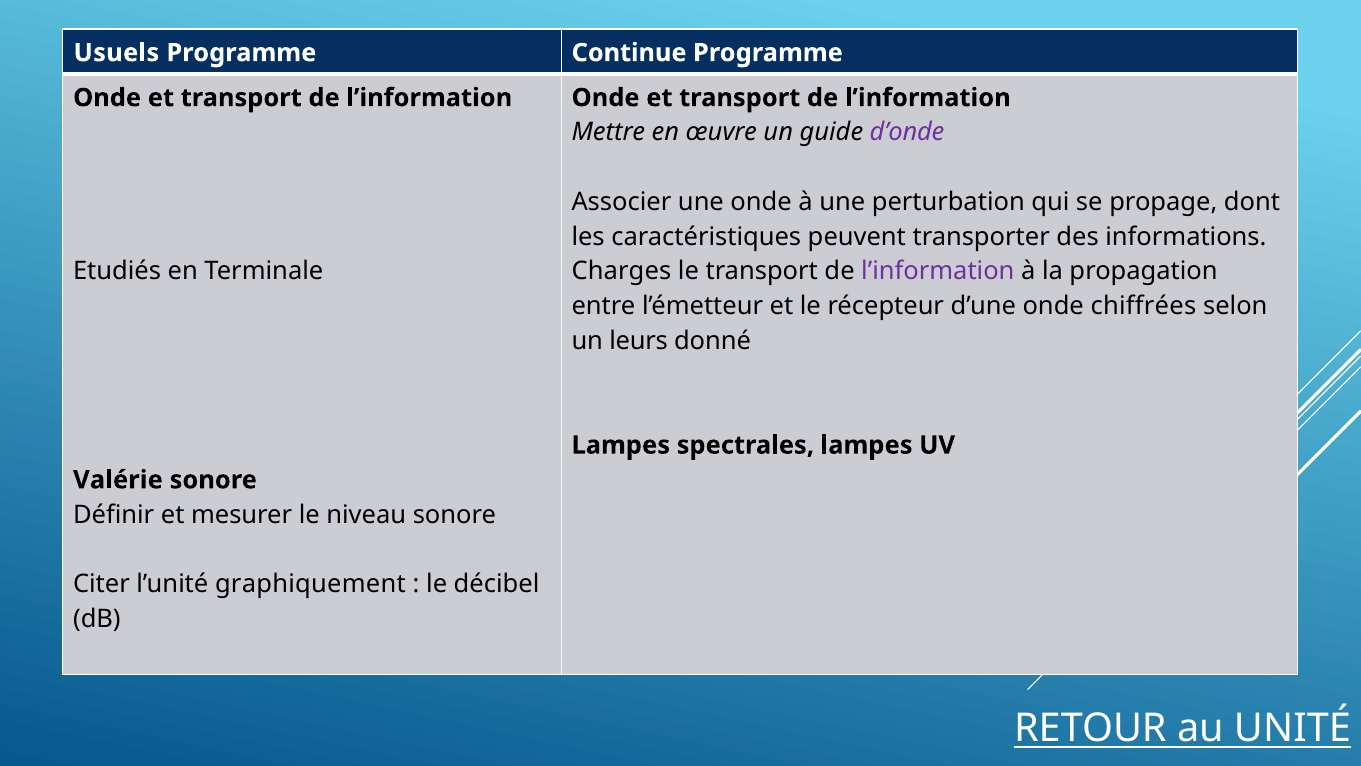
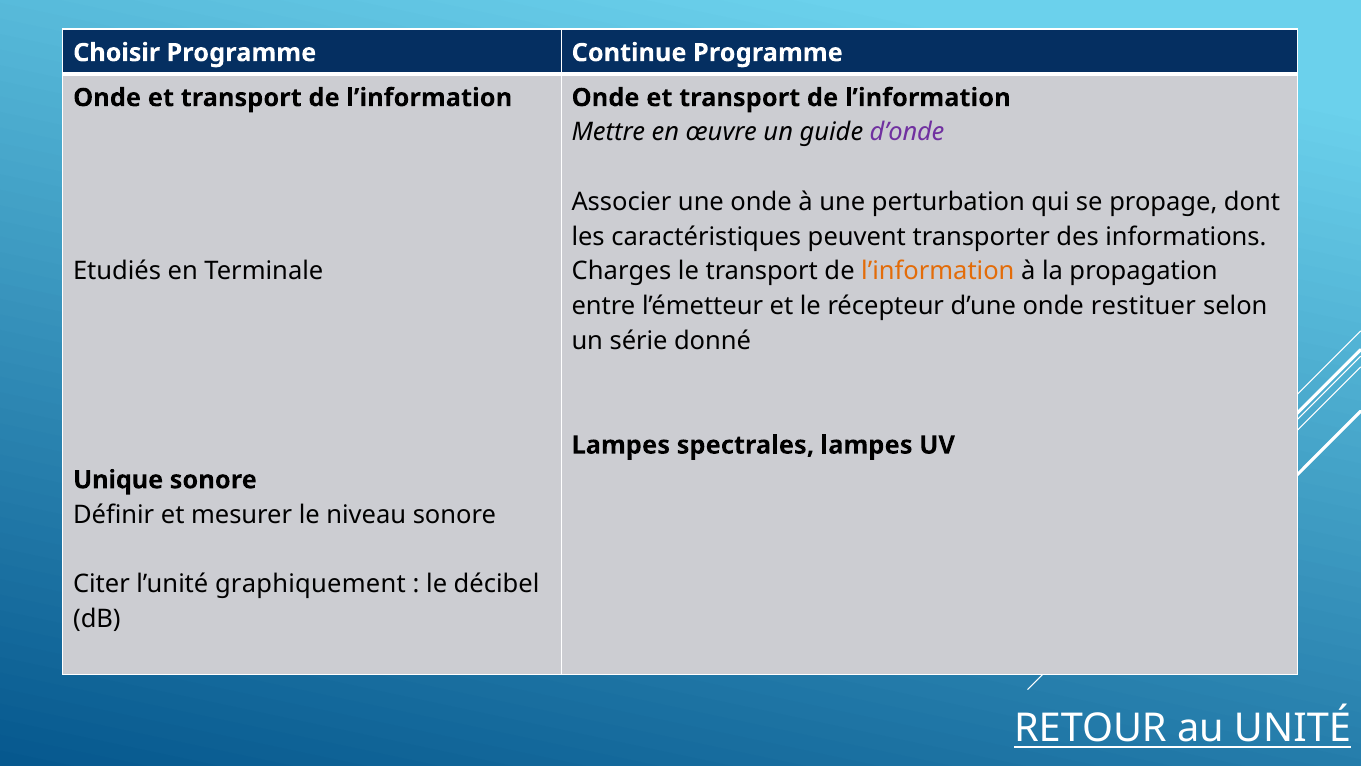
Usuels: Usuels -> Choisir (117, 53)
l’information colour: purple -> orange (938, 271)
chiffrées: chiffrées -> restituer (1143, 306)
leurs: leurs -> série (639, 341)
Valérie: Valérie -> Unique (118, 480)
